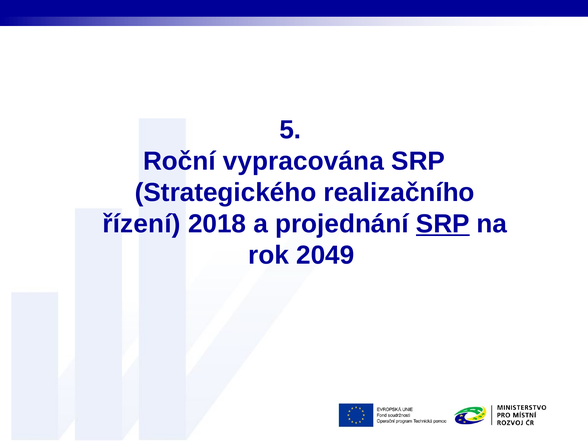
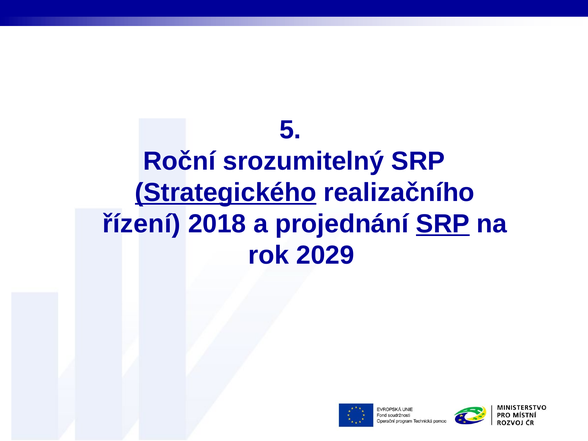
vypracována: vypracována -> srozumitelný (303, 161)
Strategického underline: none -> present (226, 193)
2049: 2049 -> 2029 (325, 255)
